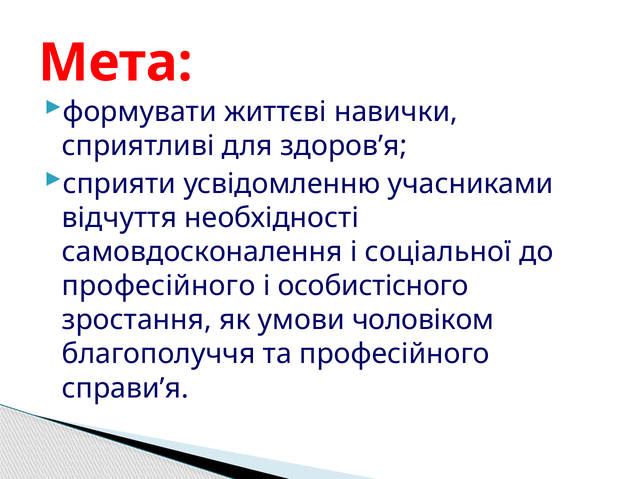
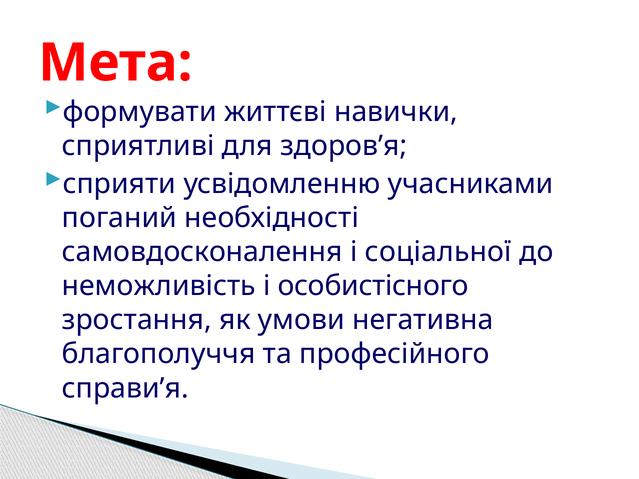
відчуття: відчуття -> поганий (119, 218)
професійного: професійного -> неможливість (159, 286)
чоловіком: чоловіком -> негативна (423, 320)
